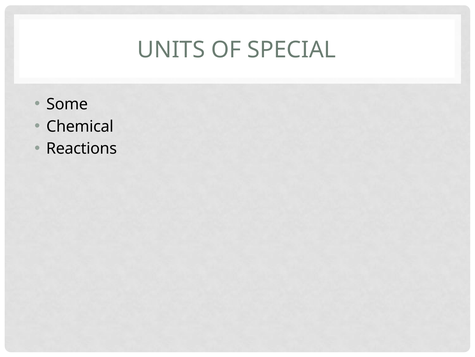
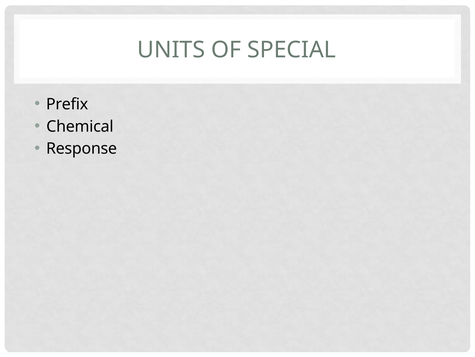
Some: Some -> Prefix (67, 104)
Reactions: Reactions -> Response (82, 148)
